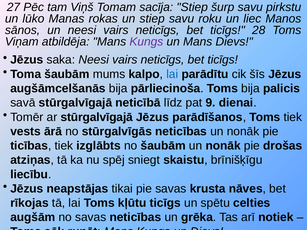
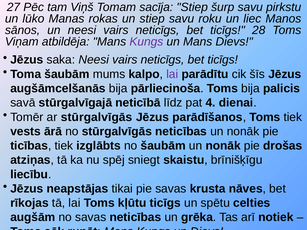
lai colour: blue -> purple (172, 74)
9: 9 -> 4 (211, 103)
ar stūrgalvīgajā: stūrgalvīgajā -> stūrgalvīgās (97, 117)
